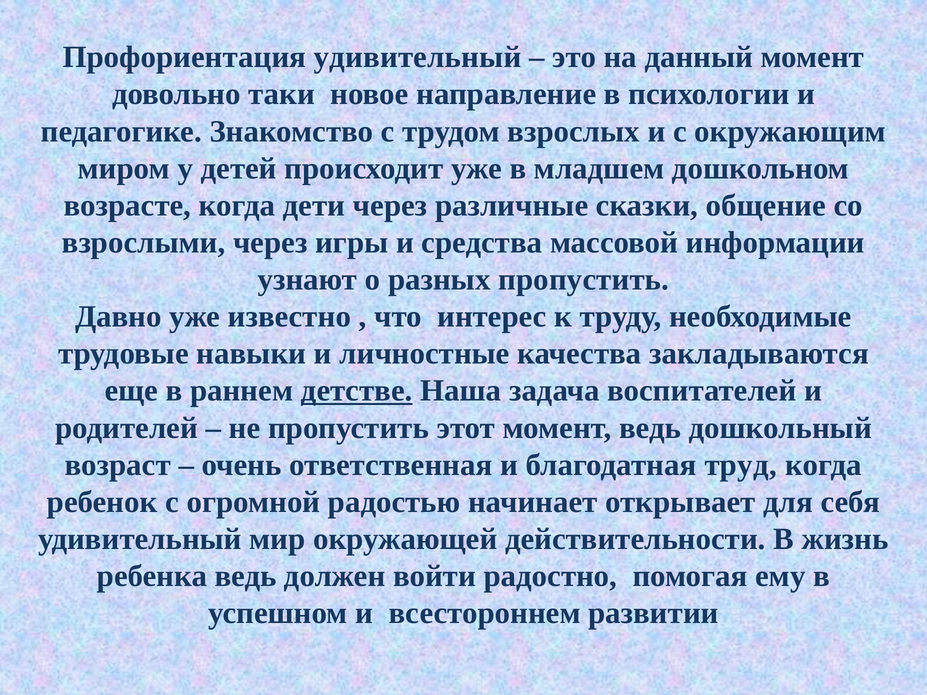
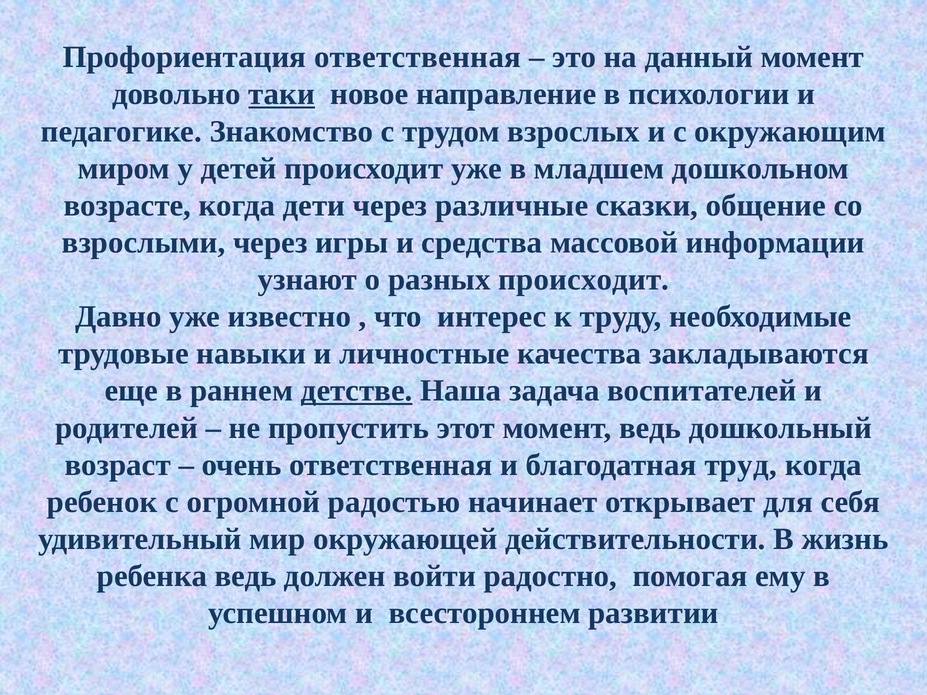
Профориентация удивительный: удивительный -> ответственная (418, 57)
таки underline: none -> present (282, 94)
разных пропустить: пропустить -> происходит (584, 280)
